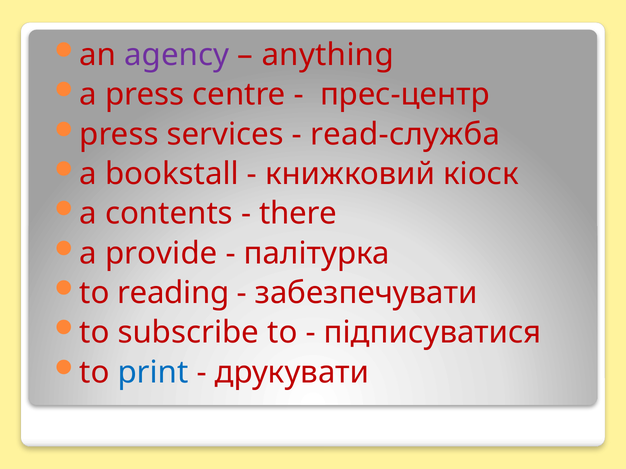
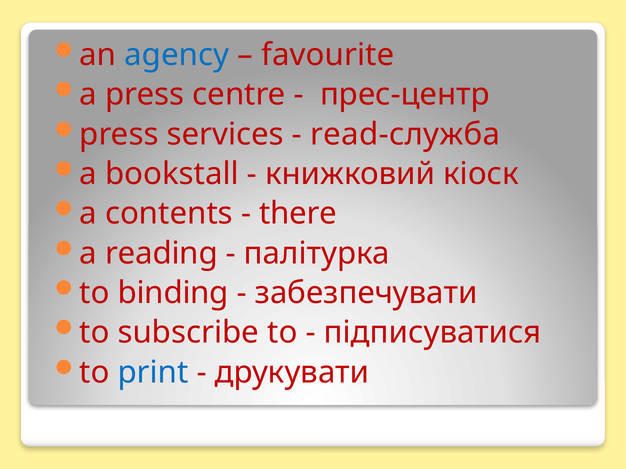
agency colour: purple -> blue (177, 55)
anything: anything -> favourite (328, 55)
provide: provide -> reading (161, 254)
reading: reading -> binding (173, 293)
